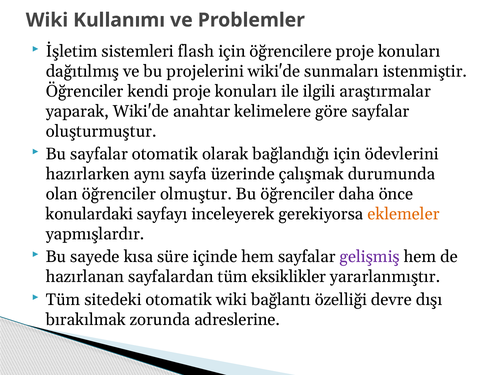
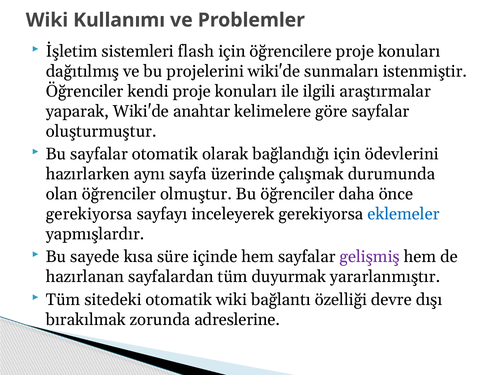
konulardaki: konulardaki -> gerekiyorsa (89, 214)
eklemeler colour: orange -> blue (403, 214)
eksiklikler: eksiklikler -> duyurmak (289, 277)
